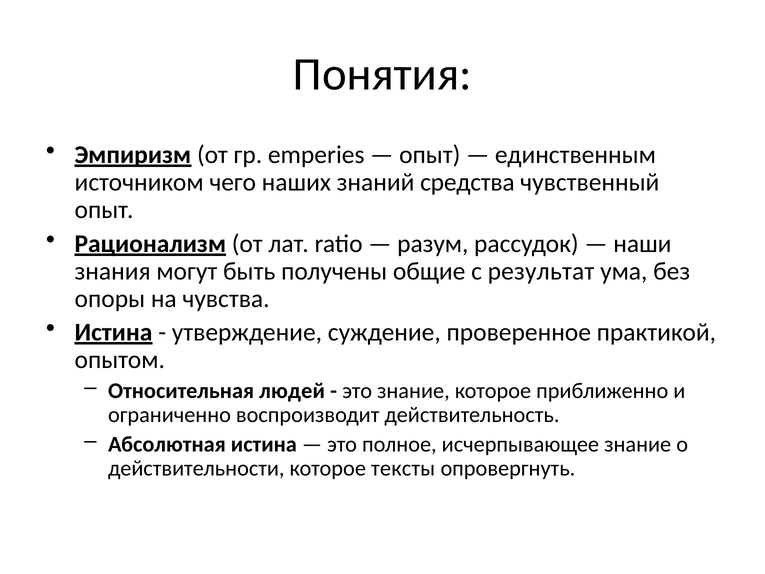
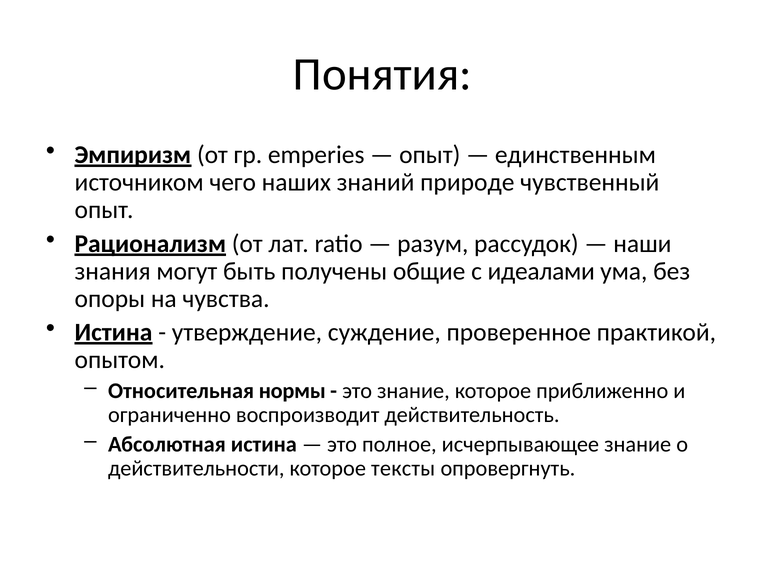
средства: средства -> природе (467, 182)
результат: результат -> идеалами (541, 271)
людей: людей -> нормы (292, 390)
